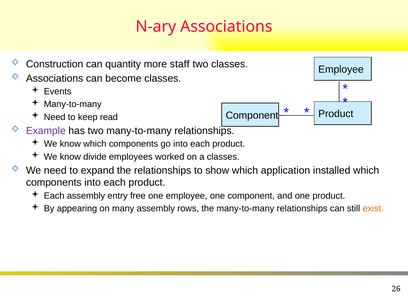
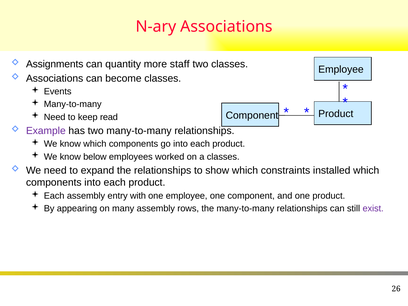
Construction: Construction -> Assignments (55, 64)
divide: divide -> below (95, 157)
application: application -> constraints (286, 170)
free: free -> with (138, 196)
exist colour: orange -> purple (373, 209)
